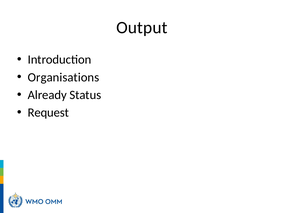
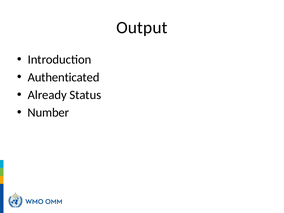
Organisations: Organisations -> Authenticated (64, 77)
Request: Request -> Number (48, 113)
